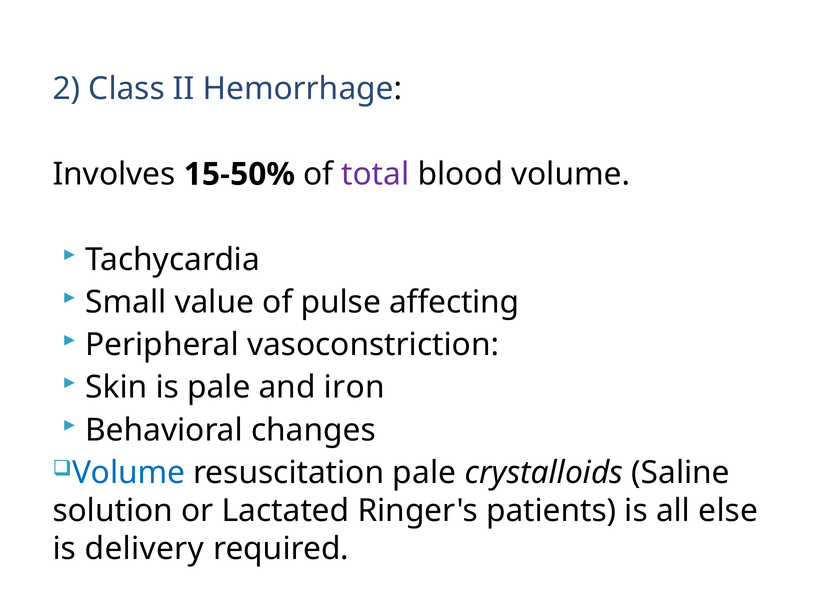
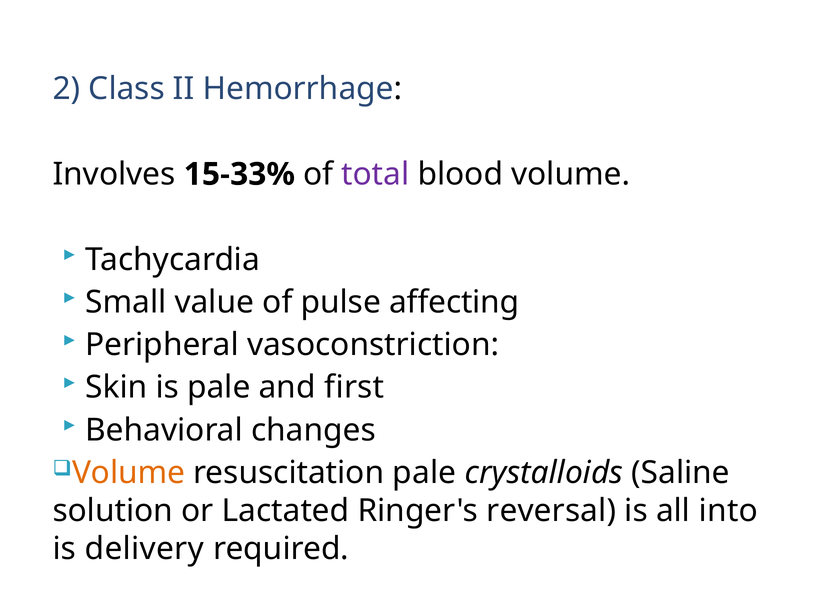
15-50%: 15-50% -> 15-33% (239, 174)
iron: iron -> first (354, 387)
Volume colour: blue -> orange (129, 473)
patients: patients -> reversal (551, 511)
else: else -> into (728, 511)
